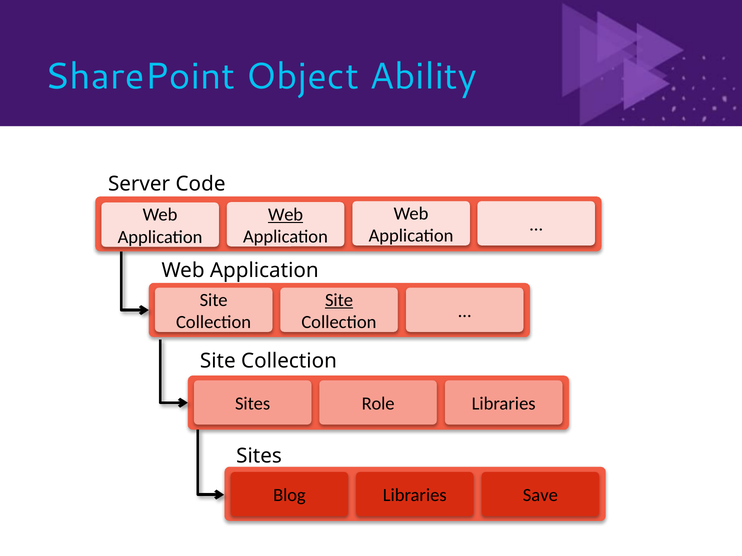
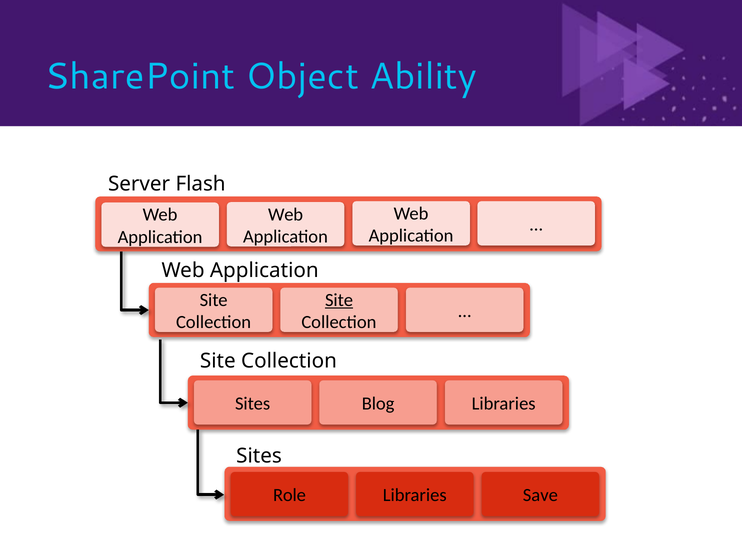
Code: Code -> Flash (201, 184)
Web underline: present -> none (286, 215)
Role: Role -> Blog (378, 404)
Blog: Blog -> Role (289, 496)
